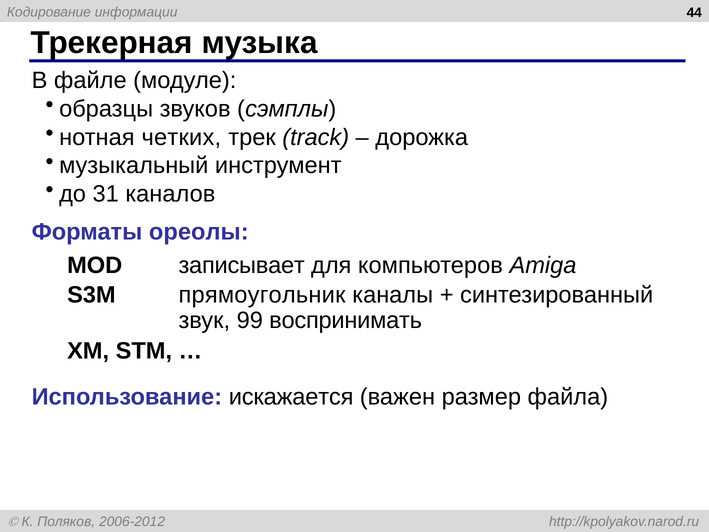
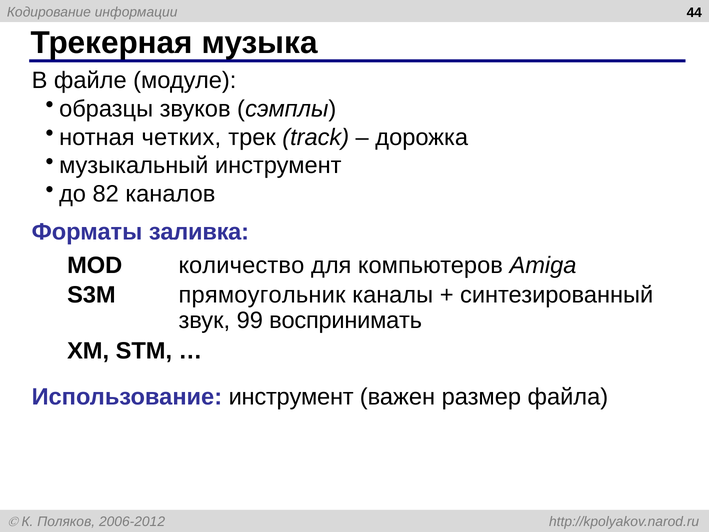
31: 31 -> 82 (106, 194)
ореолы: ореолы -> заливка (199, 232)
записывает: записывает -> количество (241, 265)
Использование искажается: искажается -> инструмент (291, 397)
